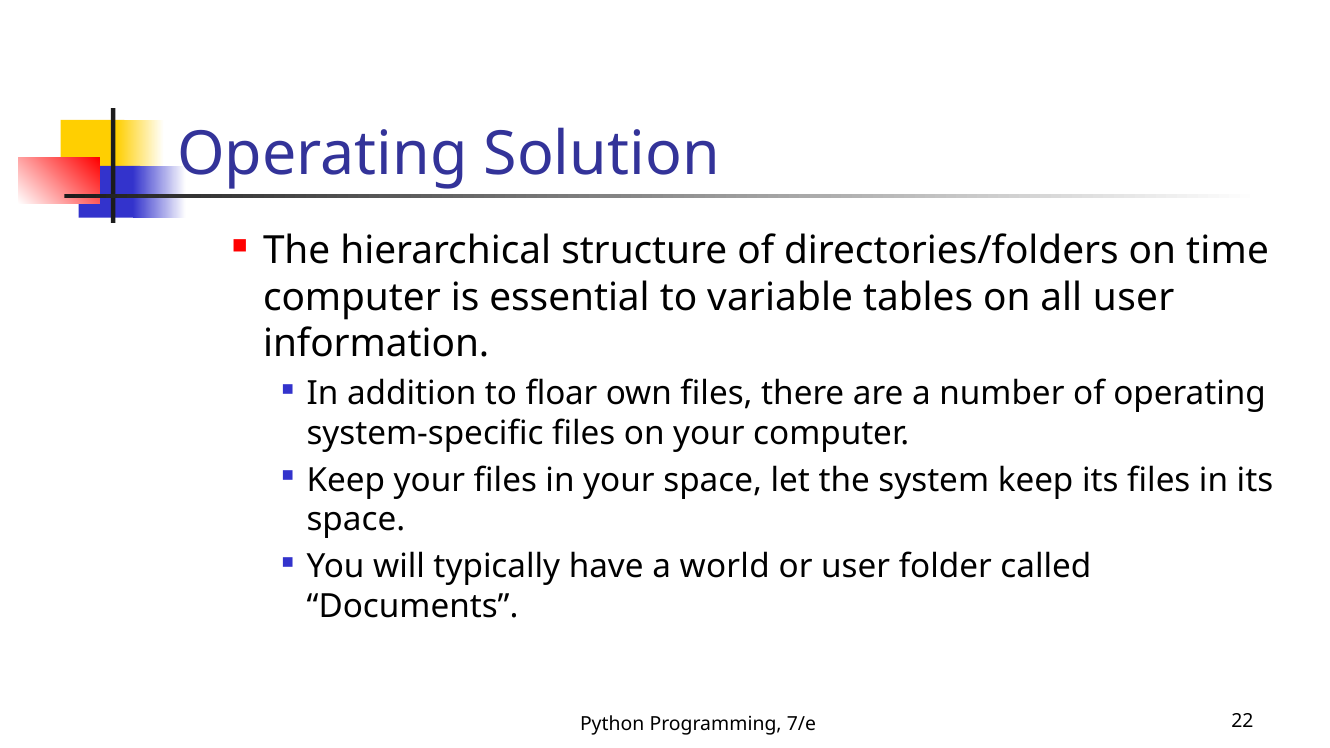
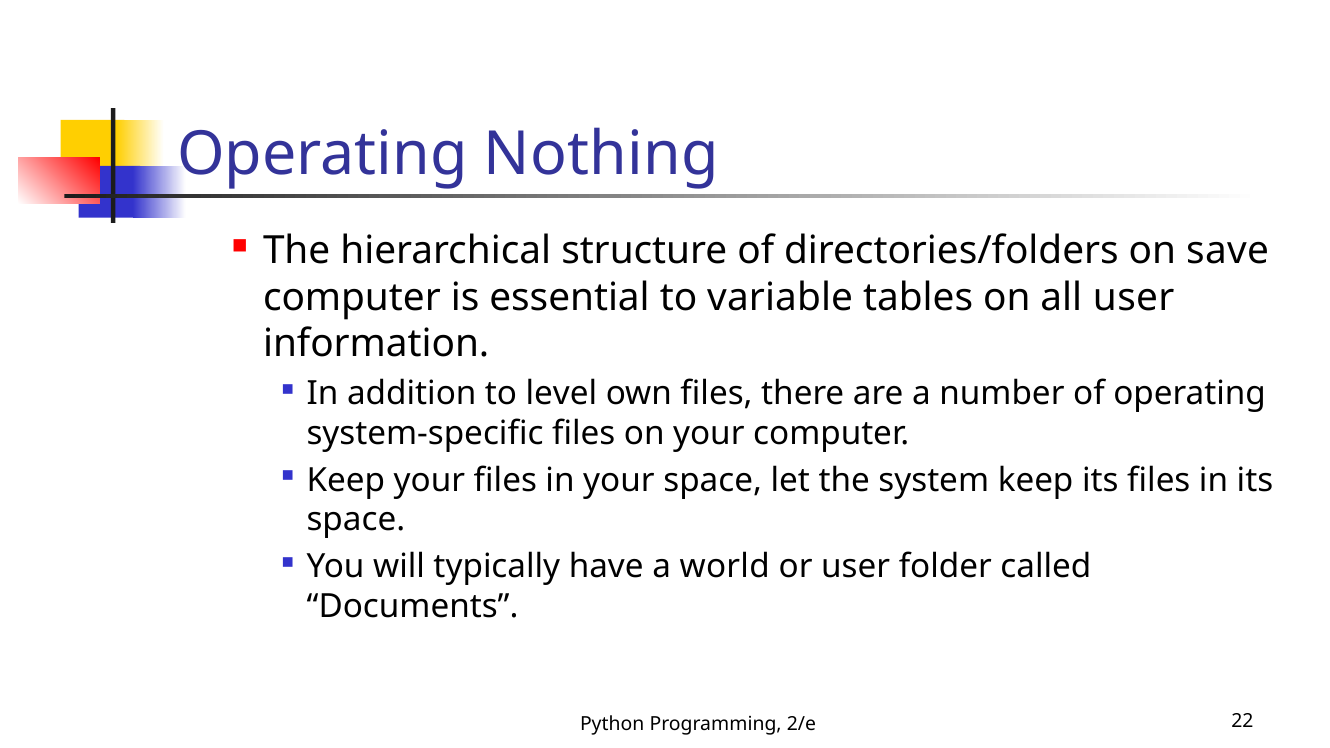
Solution: Solution -> Nothing (602, 155)
time: time -> save (1228, 251)
floar: floar -> level (561, 394)
7/e: 7/e -> 2/e (801, 724)
